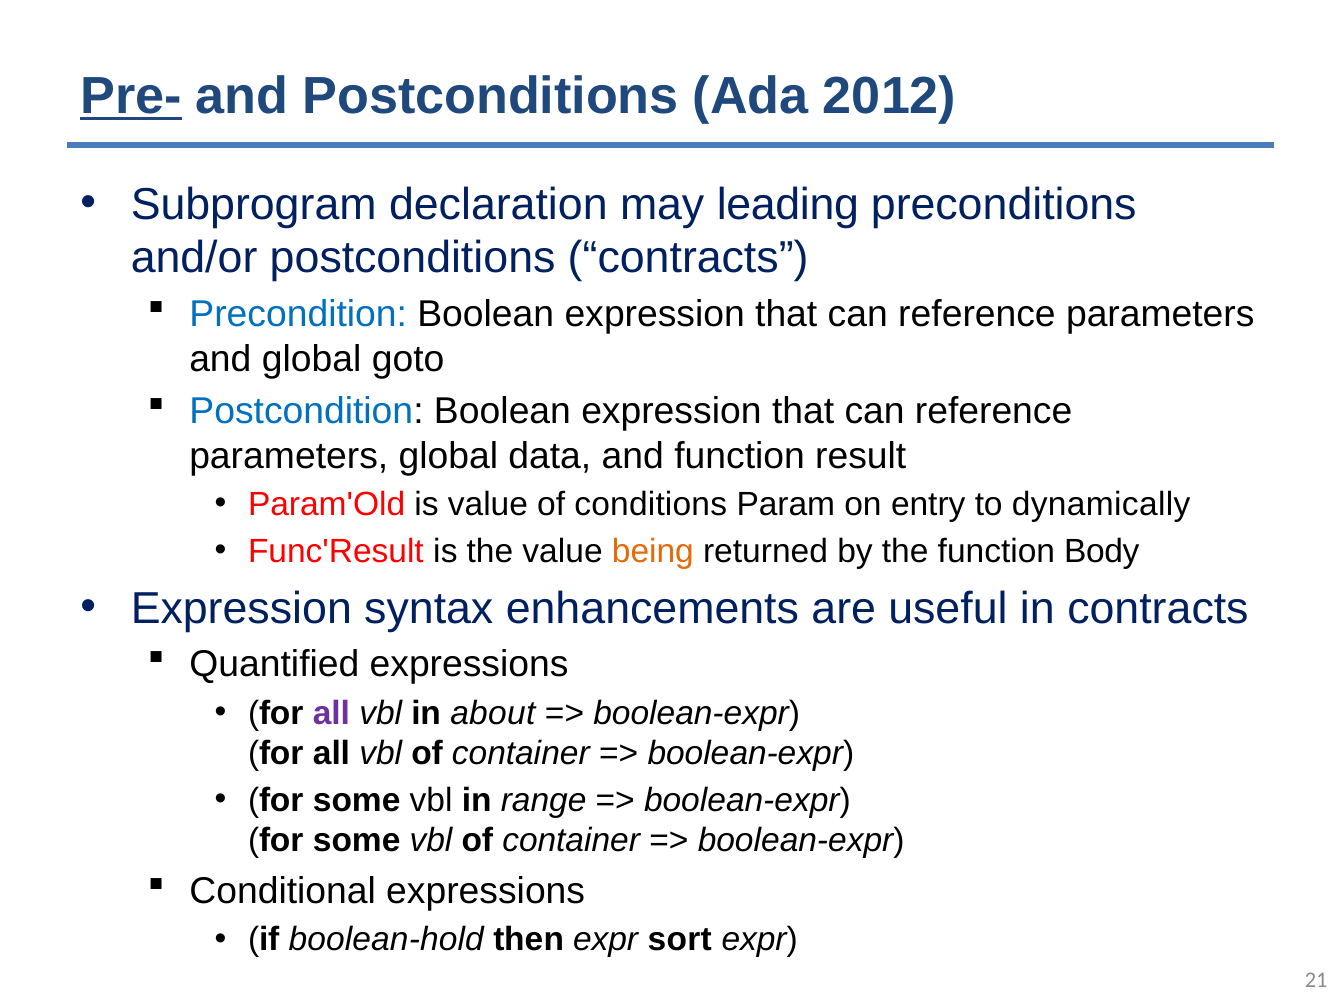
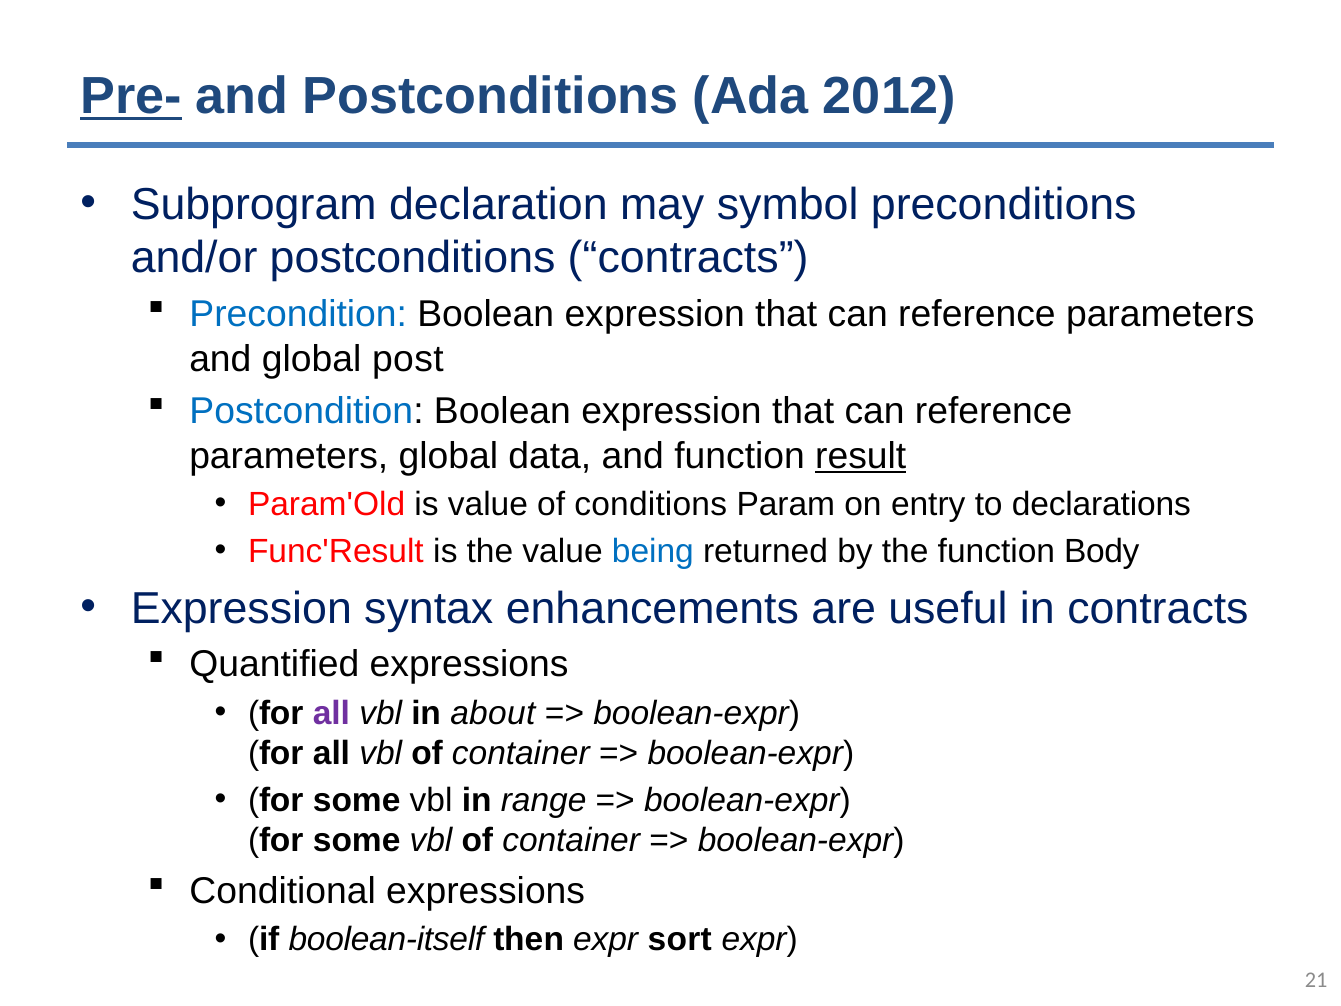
leading: leading -> symbol (788, 204)
goto: goto -> post (408, 359)
result underline: none -> present (861, 456)
dynamically: dynamically -> declarations (1101, 505)
being colour: orange -> blue (653, 551)
boolean-hold: boolean-hold -> boolean-itself (386, 940)
